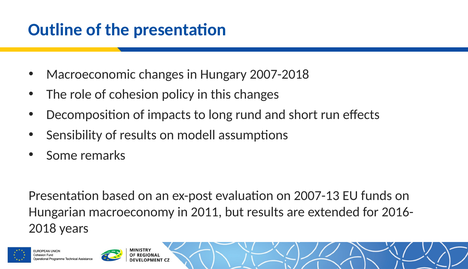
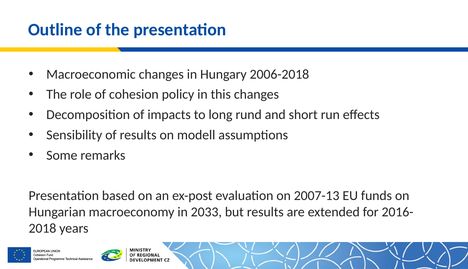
2007-2018: 2007-2018 -> 2006-2018 (279, 74)
2011: 2011 -> 2033 (206, 213)
